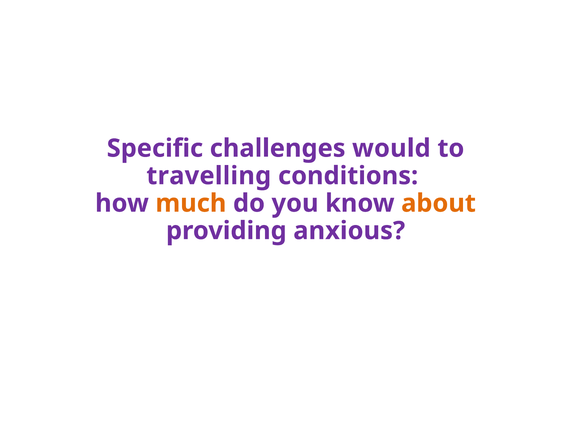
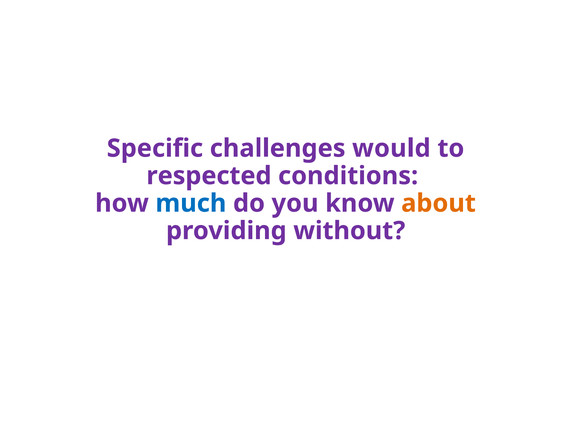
travelling: travelling -> respected (209, 176)
much colour: orange -> blue (191, 203)
anxious: anxious -> without (349, 231)
